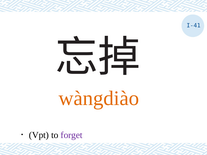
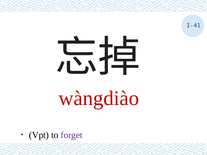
wàngdiào colour: orange -> red (99, 98)
